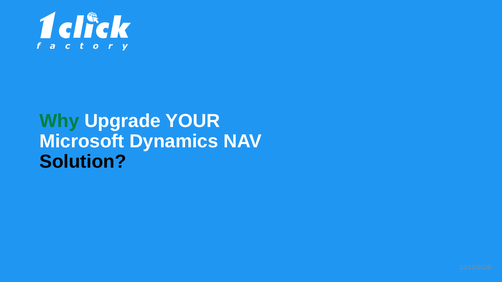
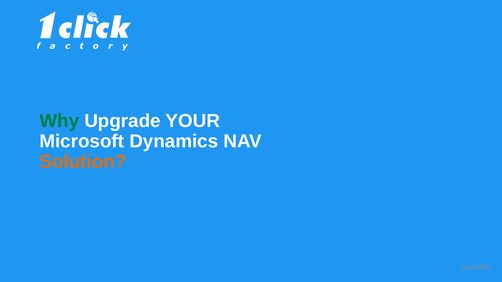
Solution colour: black -> orange (83, 162)
